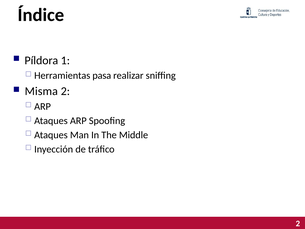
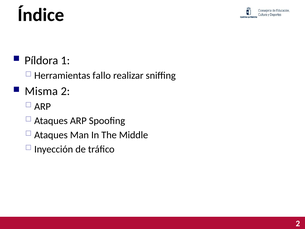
pasa: pasa -> fallo (102, 76)
